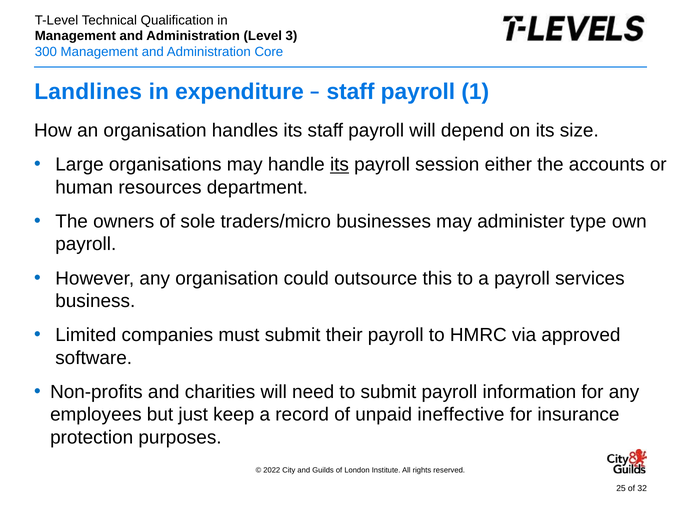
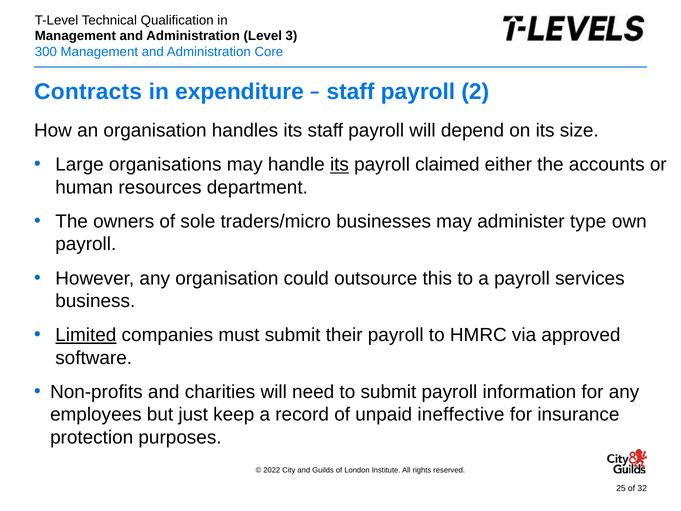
Landlines: Landlines -> Contracts (88, 92)
1: 1 -> 2 (475, 92)
session: session -> claimed (447, 165)
Limited underline: none -> present (86, 335)
